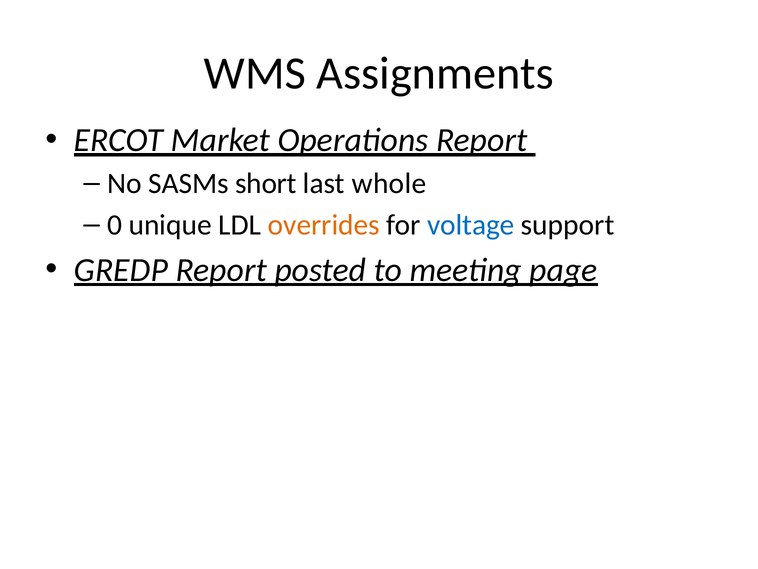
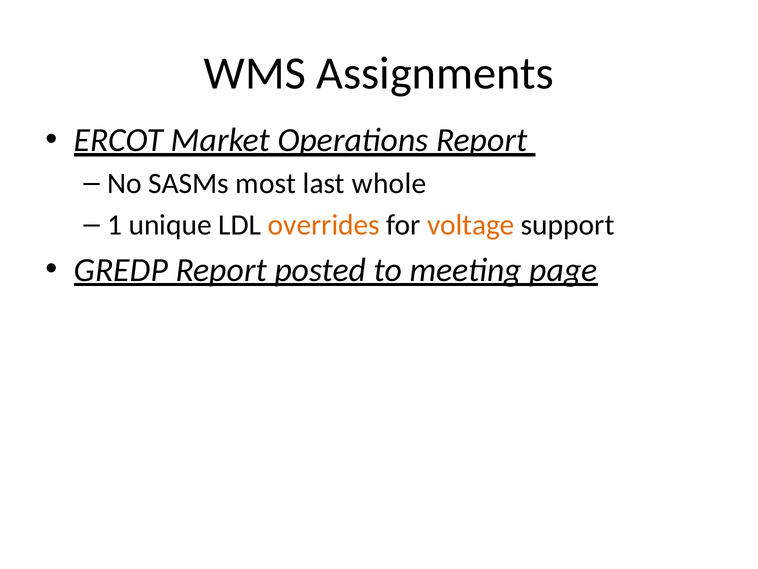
short: short -> most (266, 184)
0: 0 -> 1 (115, 225)
voltage colour: blue -> orange (471, 225)
